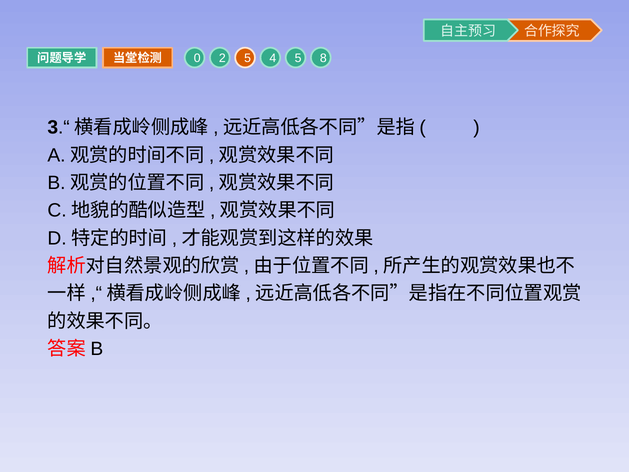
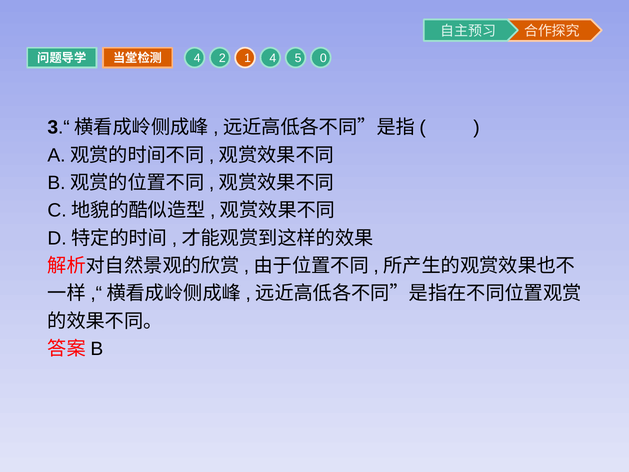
0: 0 -> 4 (197, 58)
2 5: 5 -> 1 (248, 58)
8: 8 -> 0 (323, 58)
